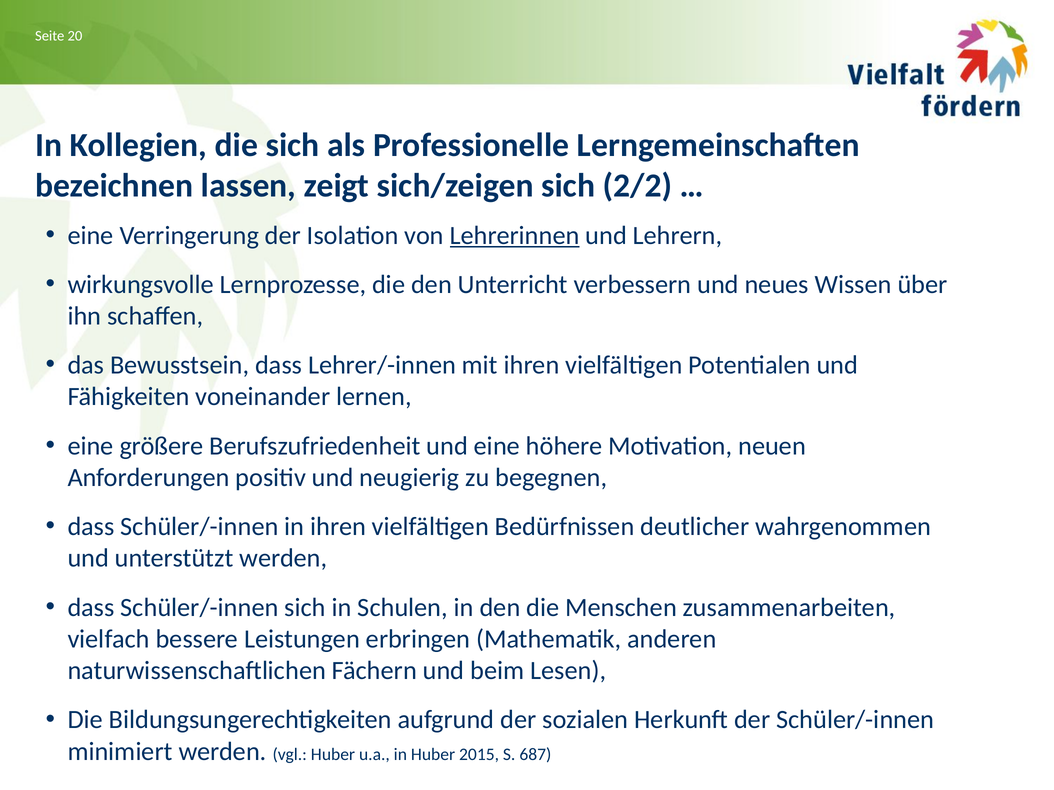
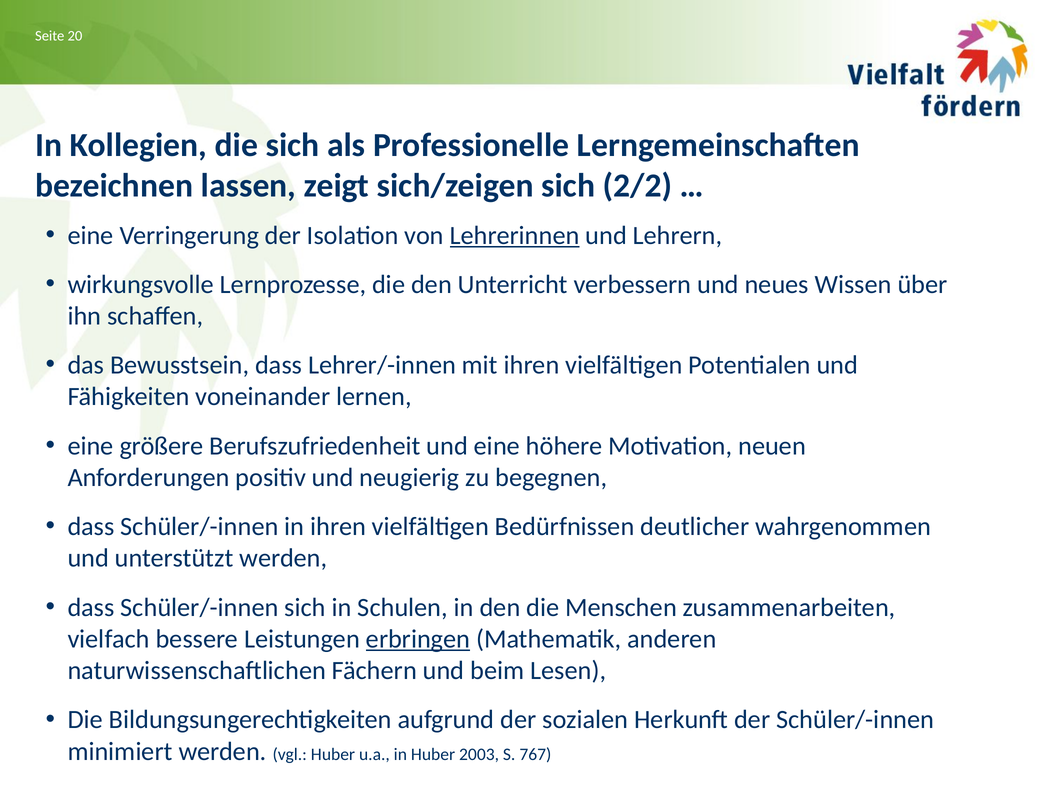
erbringen underline: none -> present (418, 639)
2015: 2015 -> 2003 (479, 755)
687: 687 -> 767 (535, 755)
